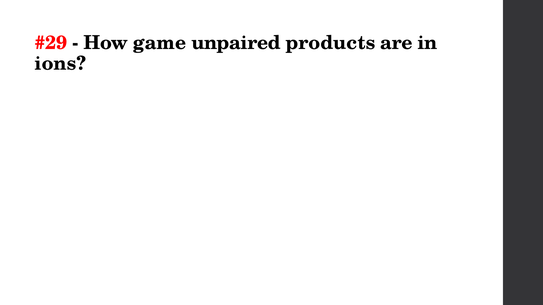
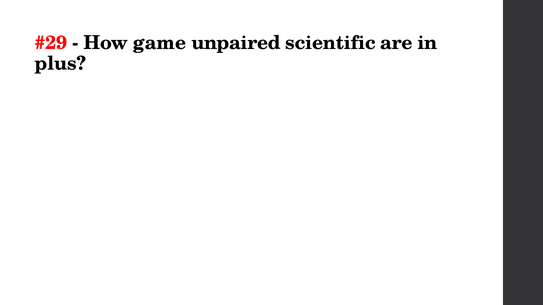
products: products -> scientific (331, 43)
ions: ions -> plus (60, 64)
